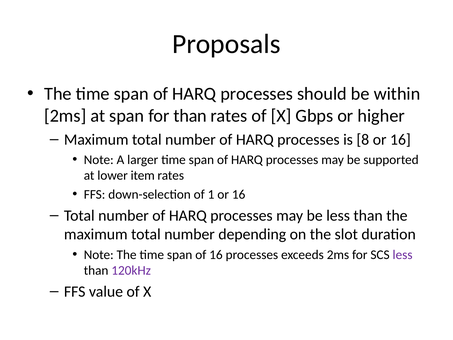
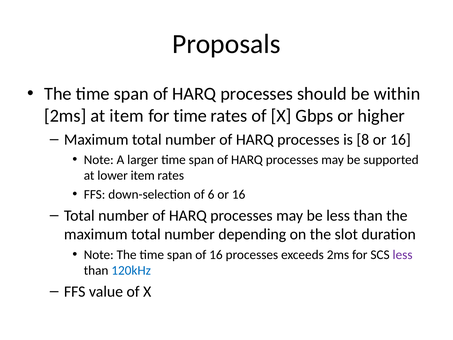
at span: span -> item (127, 116)
for than: than -> time (190, 116)
1: 1 -> 6 (211, 194)
120kHz colour: purple -> blue (131, 270)
